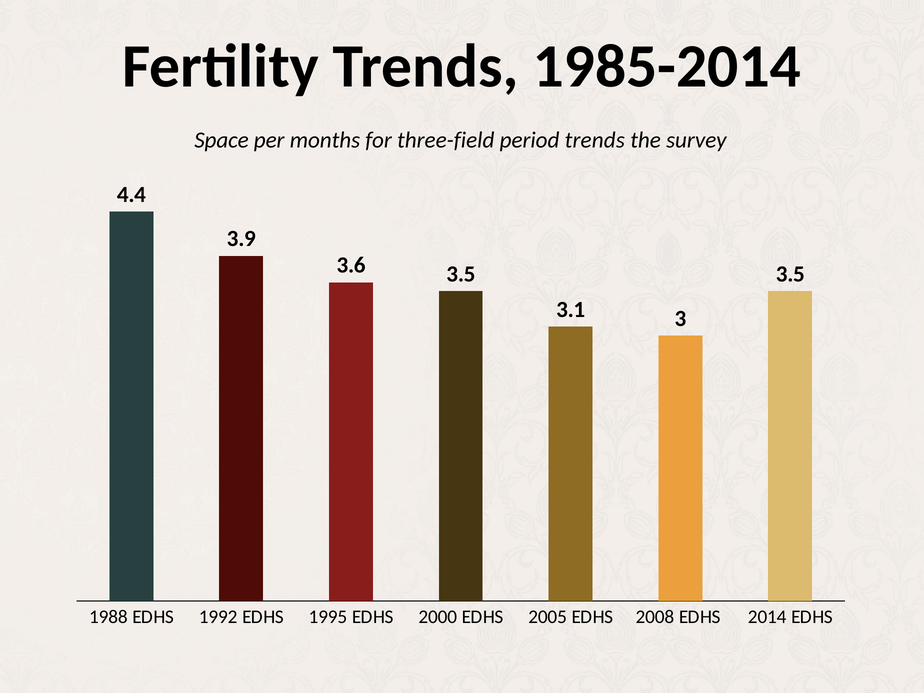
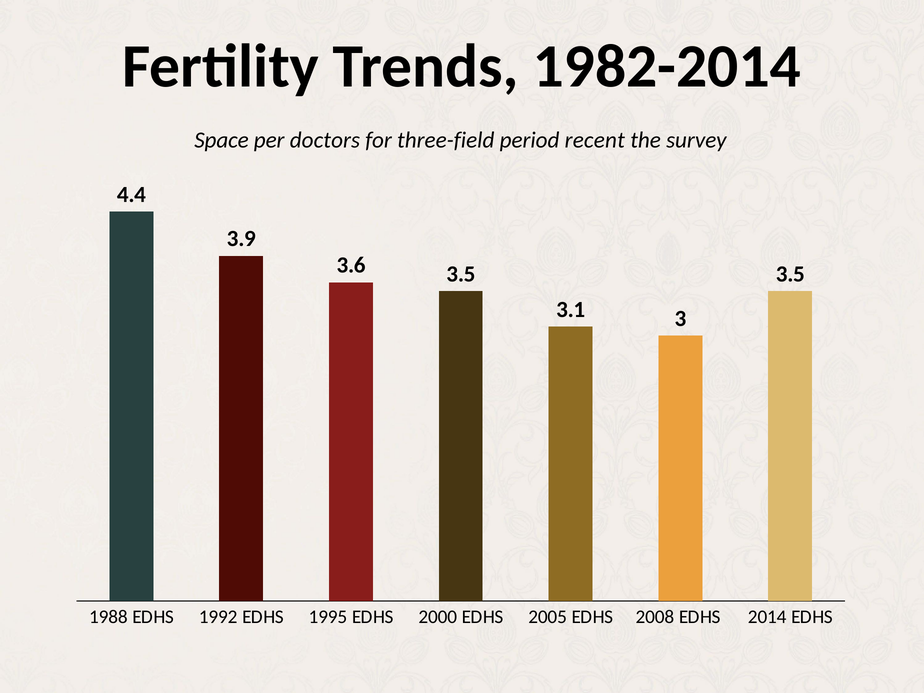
1985-2014: 1985-2014 -> 1982-2014 (667, 67)
months: months -> doctors (325, 140)
period trends: trends -> recent (595, 140)
